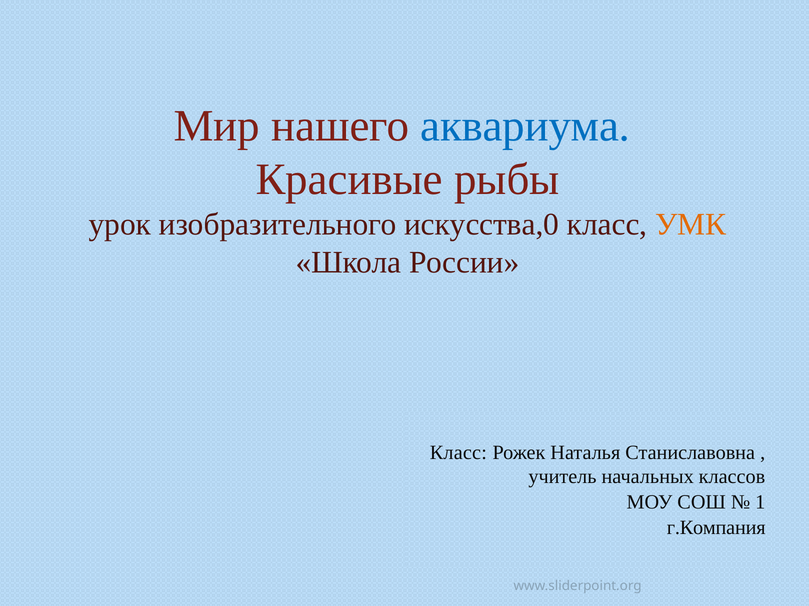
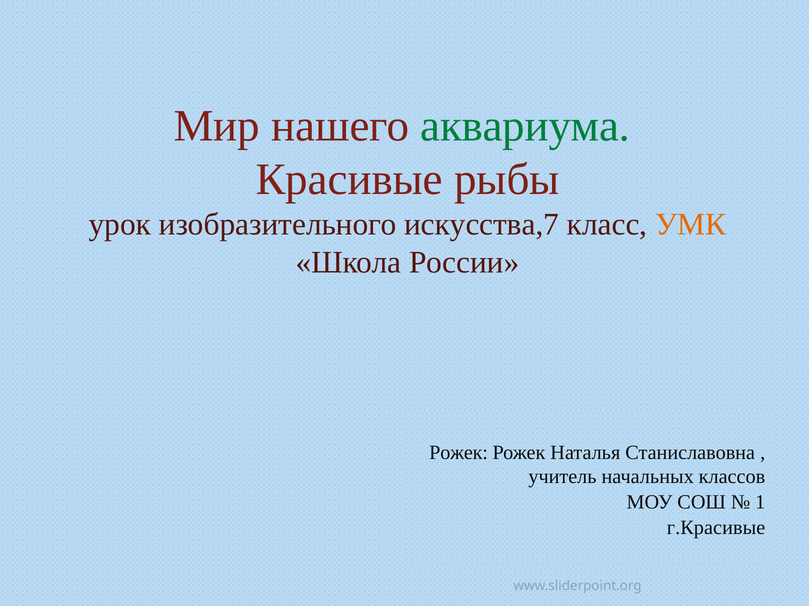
аквариума colour: blue -> green (525, 126)
искусства,0: искусства,0 -> искусства,7 (482, 225)
Класс: Класс -> Рожек (459, 453)
г.Компания: г.Компания -> г.Красивые (716, 528)
